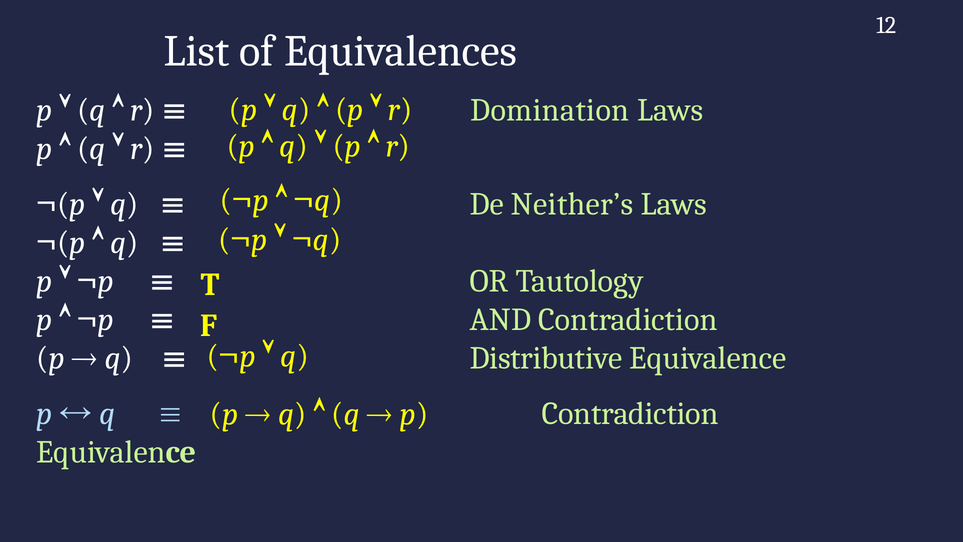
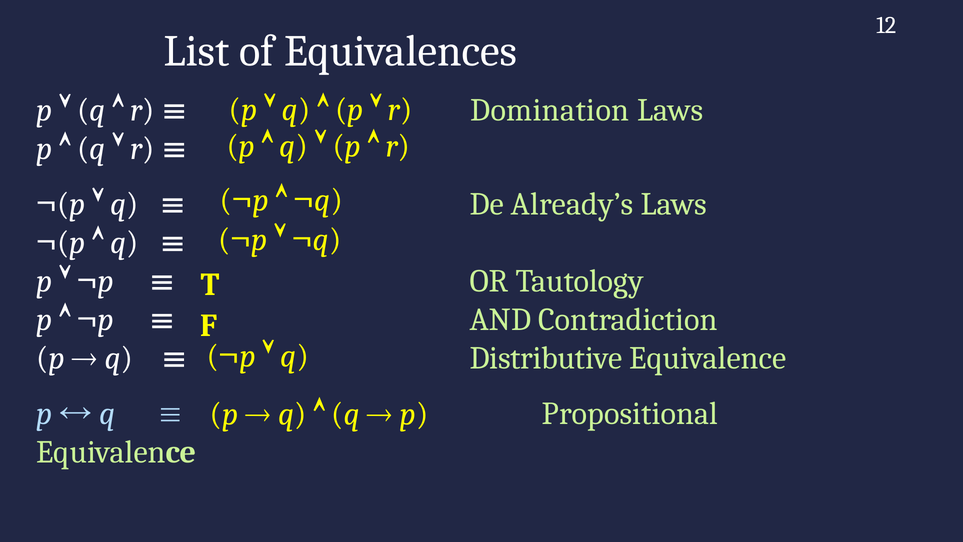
Neither’s: Neither’s -> Already’s (572, 204)
Contradiction: Contradiction -> Propositional (630, 414)
